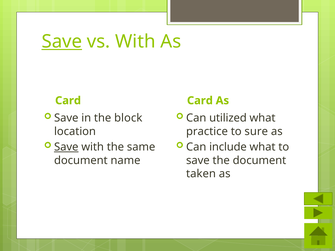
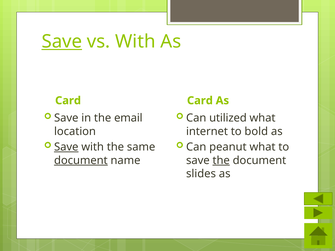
block: block -> email (128, 118)
practice: practice -> internet (207, 132)
sure: sure -> bold (256, 132)
include: include -> peanut (228, 147)
document underline: none -> present (81, 161)
the underline: none -> present (221, 161)
taken: taken -> slides (201, 174)
